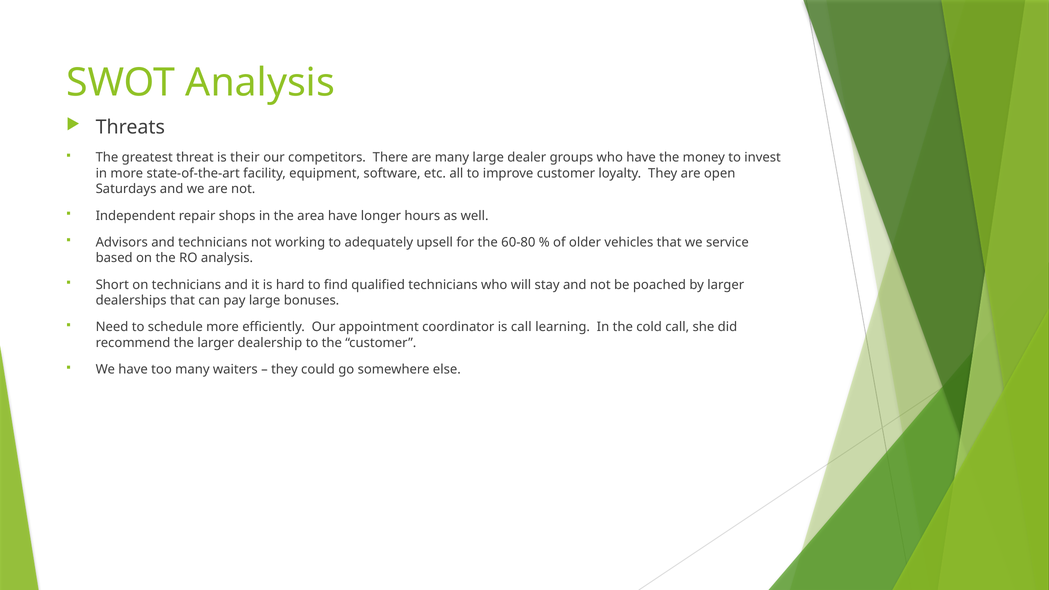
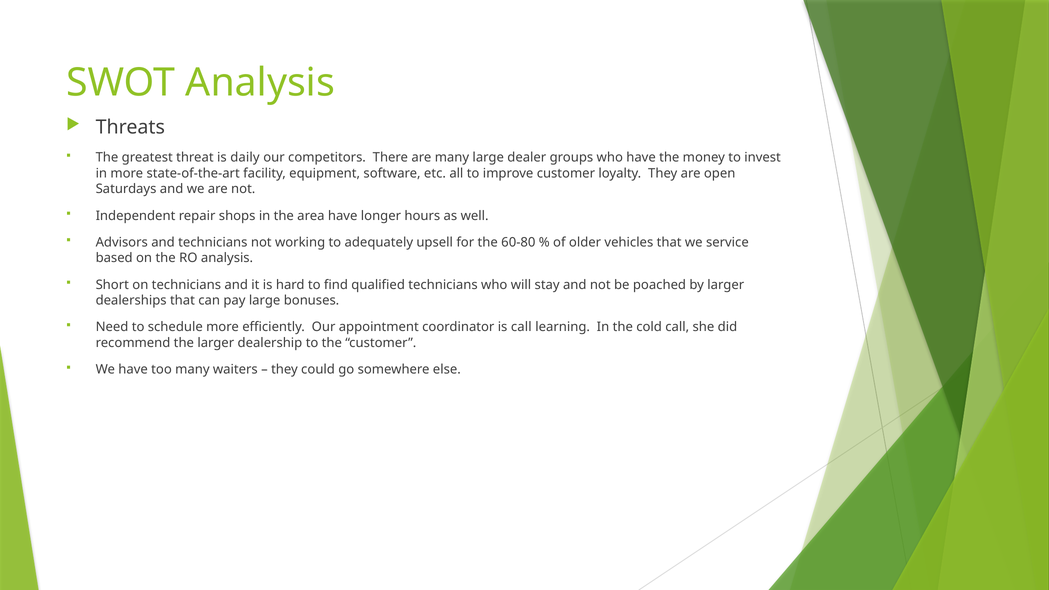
their: their -> daily (245, 158)
